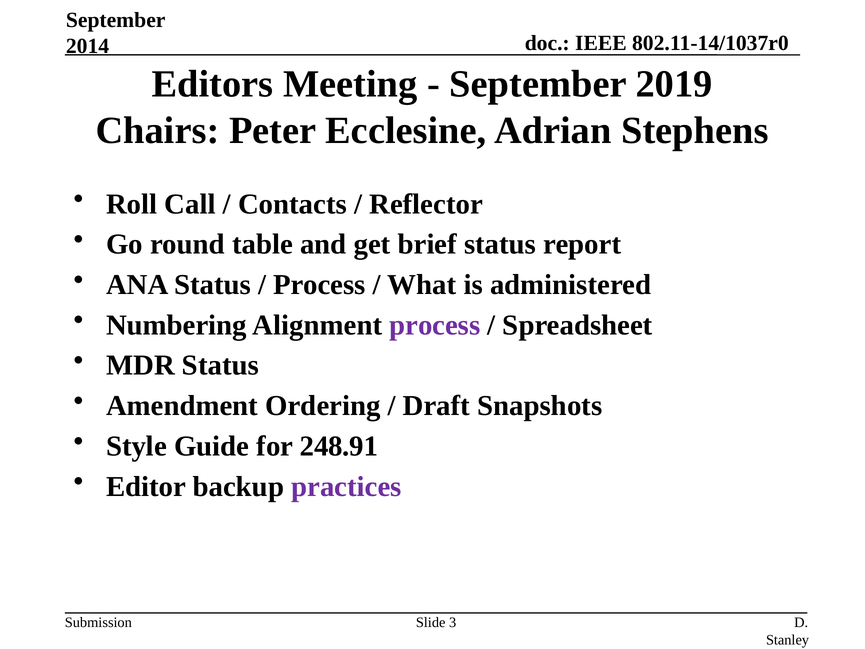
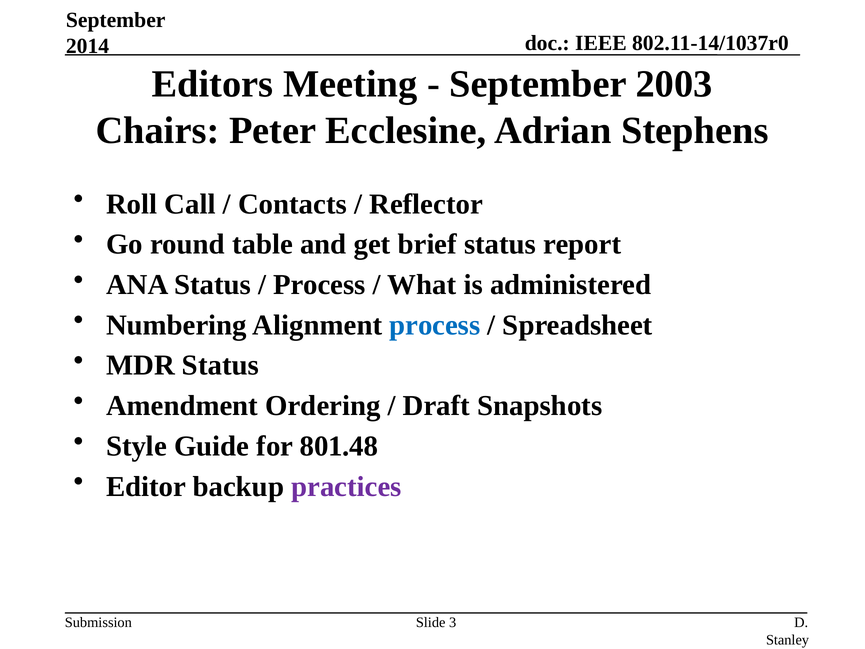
2019: 2019 -> 2003 (674, 84)
process colour: purple -> blue (435, 325)
248.91: 248.91 -> 801.48 (339, 446)
